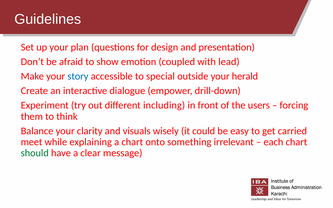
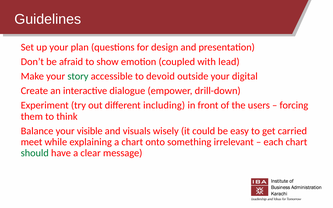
story colour: blue -> green (78, 76)
special: special -> devoid (160, 76)
herald: herald -> digital (245, 76)
clarity: clarity -> visible (90, 131)
